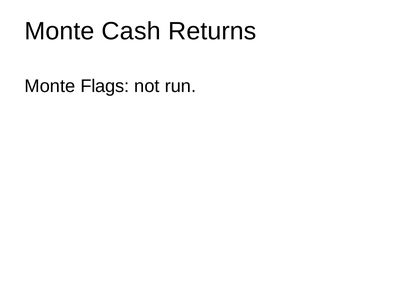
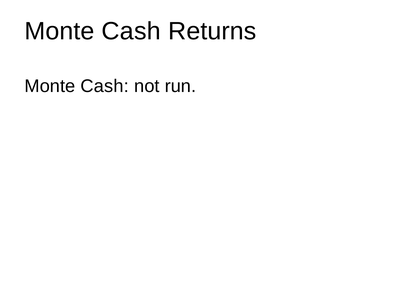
Flags: Flags -> Cash (105, 86)
